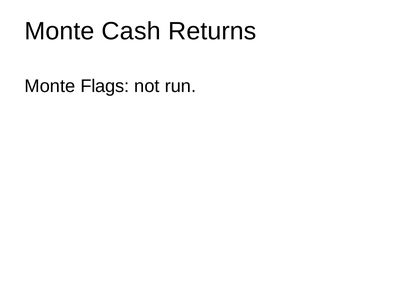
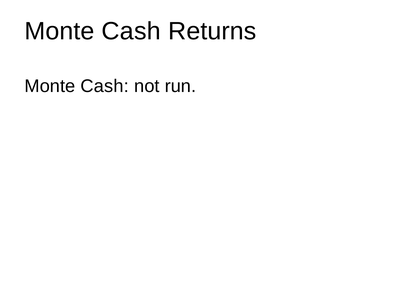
Flags: Flags -> Cash (105, 86)
